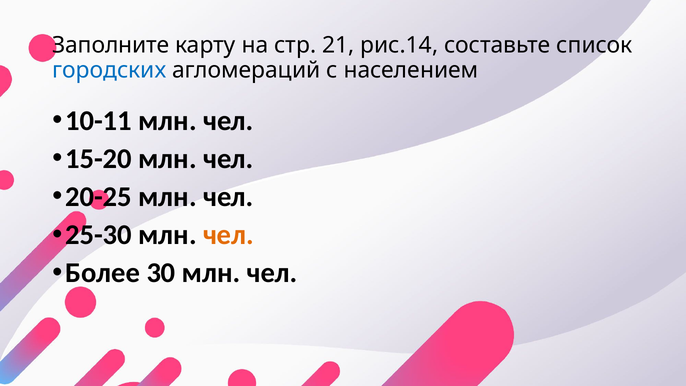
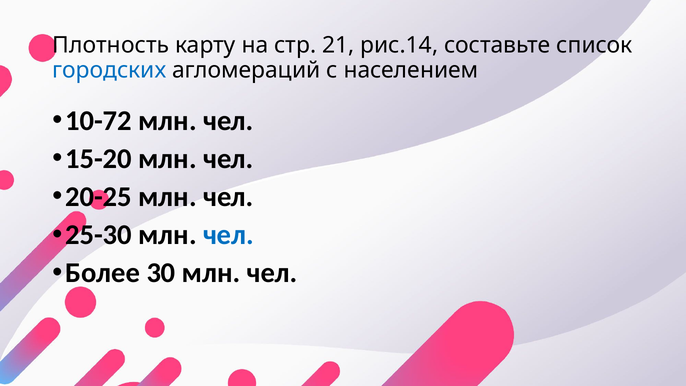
Заполните: Заполните -> Плотность (111, 45)
10-11: 10-11 -> 10-72 (98, 121)
чел colour: orange -> blue (228, 235)
